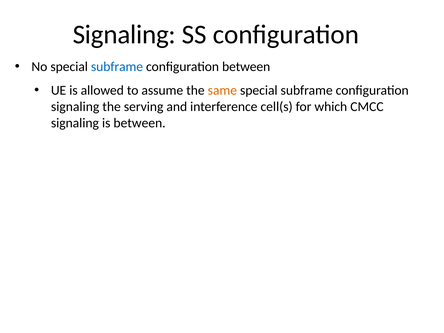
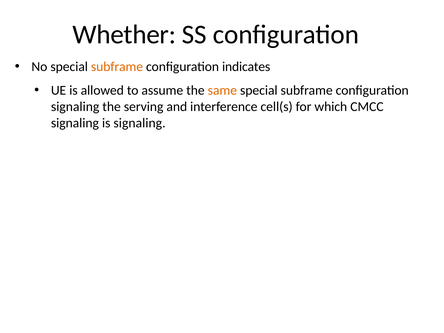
Signaling: Signaling -> Whether (124, 35)
subframe colour: blue -> orange (117, 67)
configuration between: between -> indicates (246, 67)
is between: between -> signaling (140, 123)
